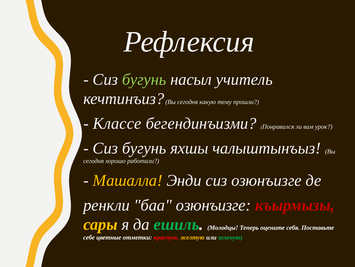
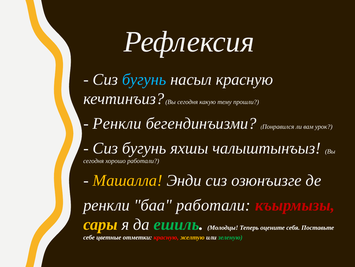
бугунь colour: light green -> light blue (144, 79)
насыл учитель: учитель -> красную (244, 79)
Классе: Классе -> Ренкли (117, 123)
баа озюнъизге: озюнъизге -> работали (213, 205)
